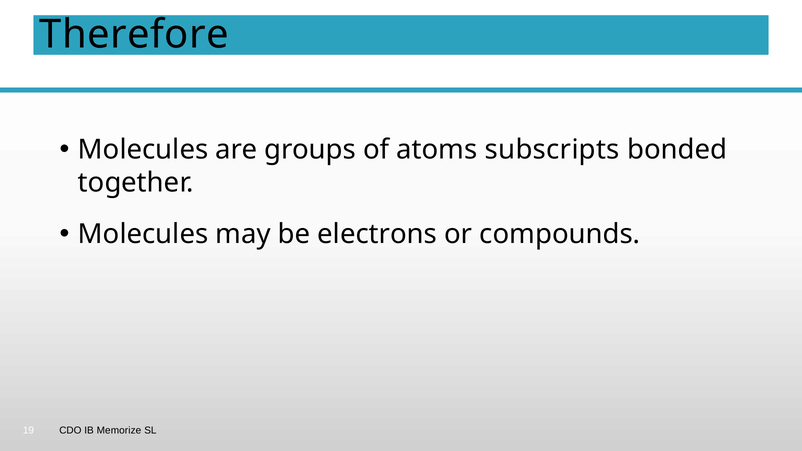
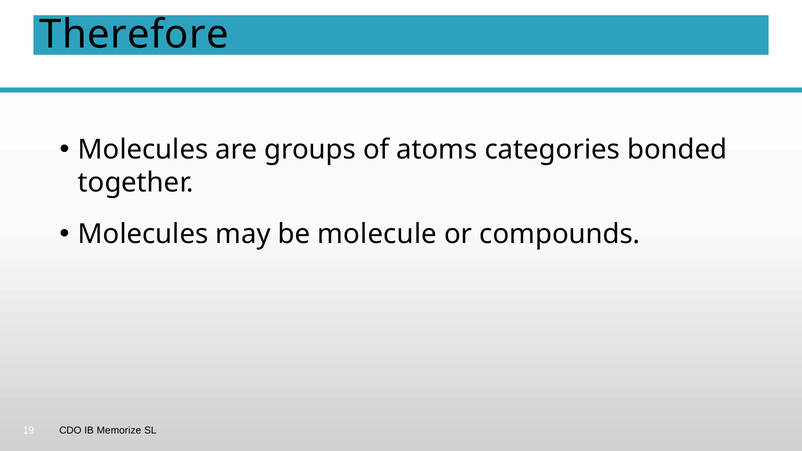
subscripts: subscripts -> categories (552, 150)
electrons: electrons -> molecule (377, 234)
